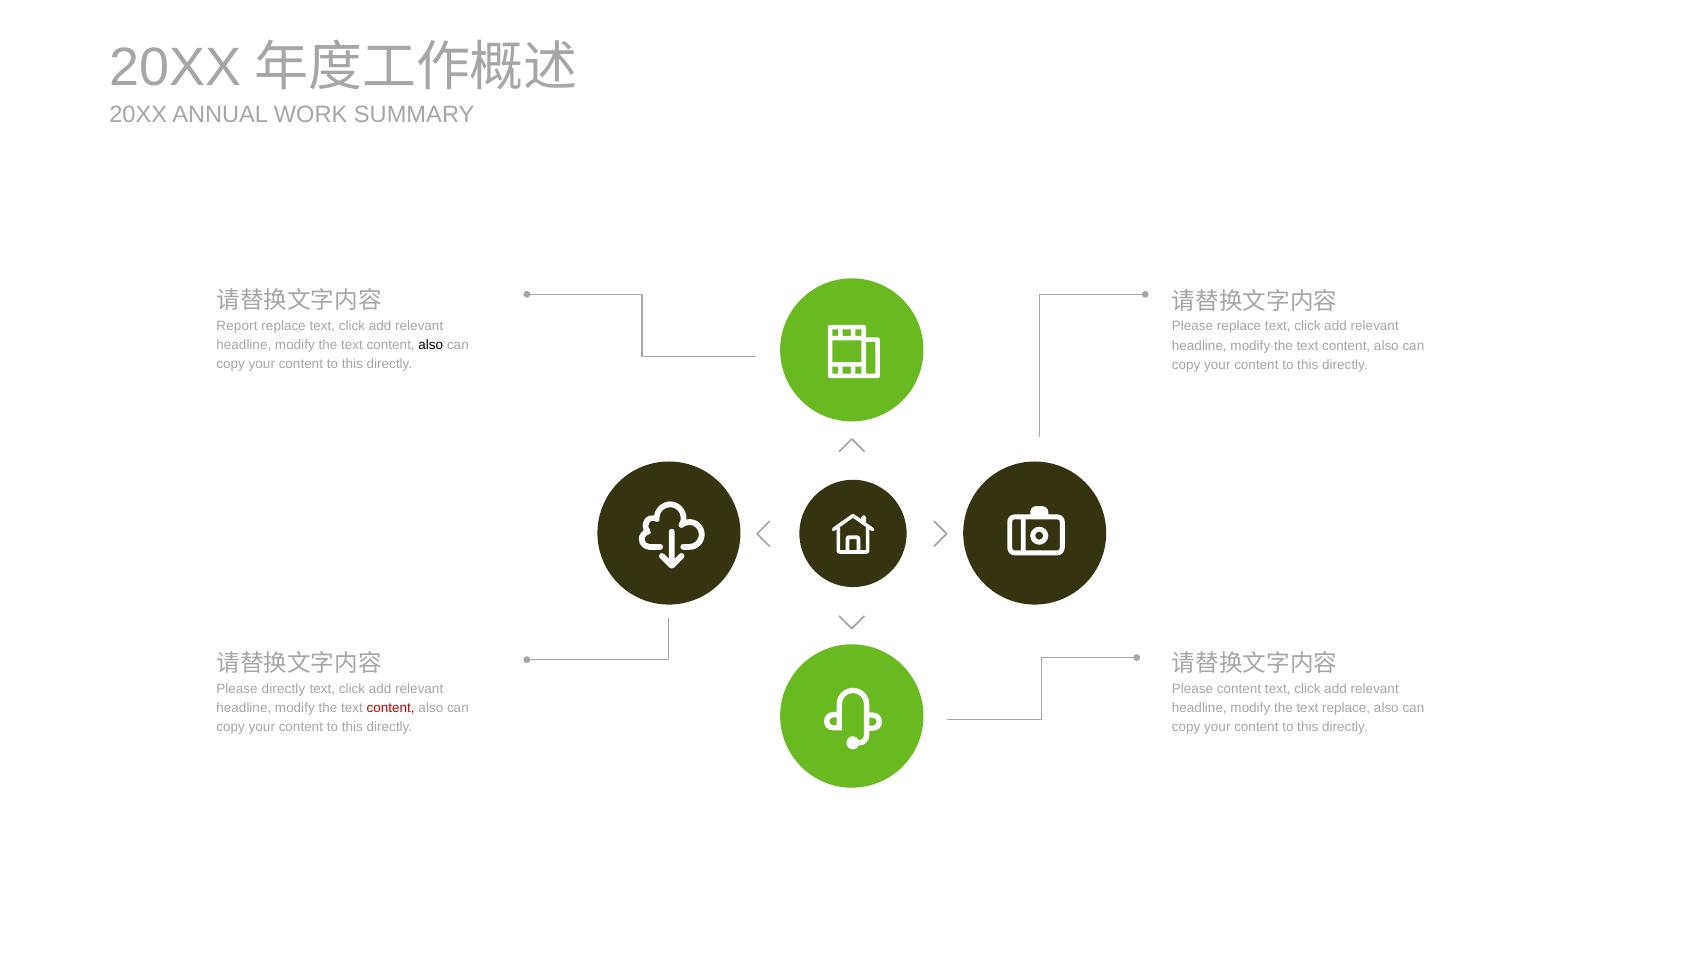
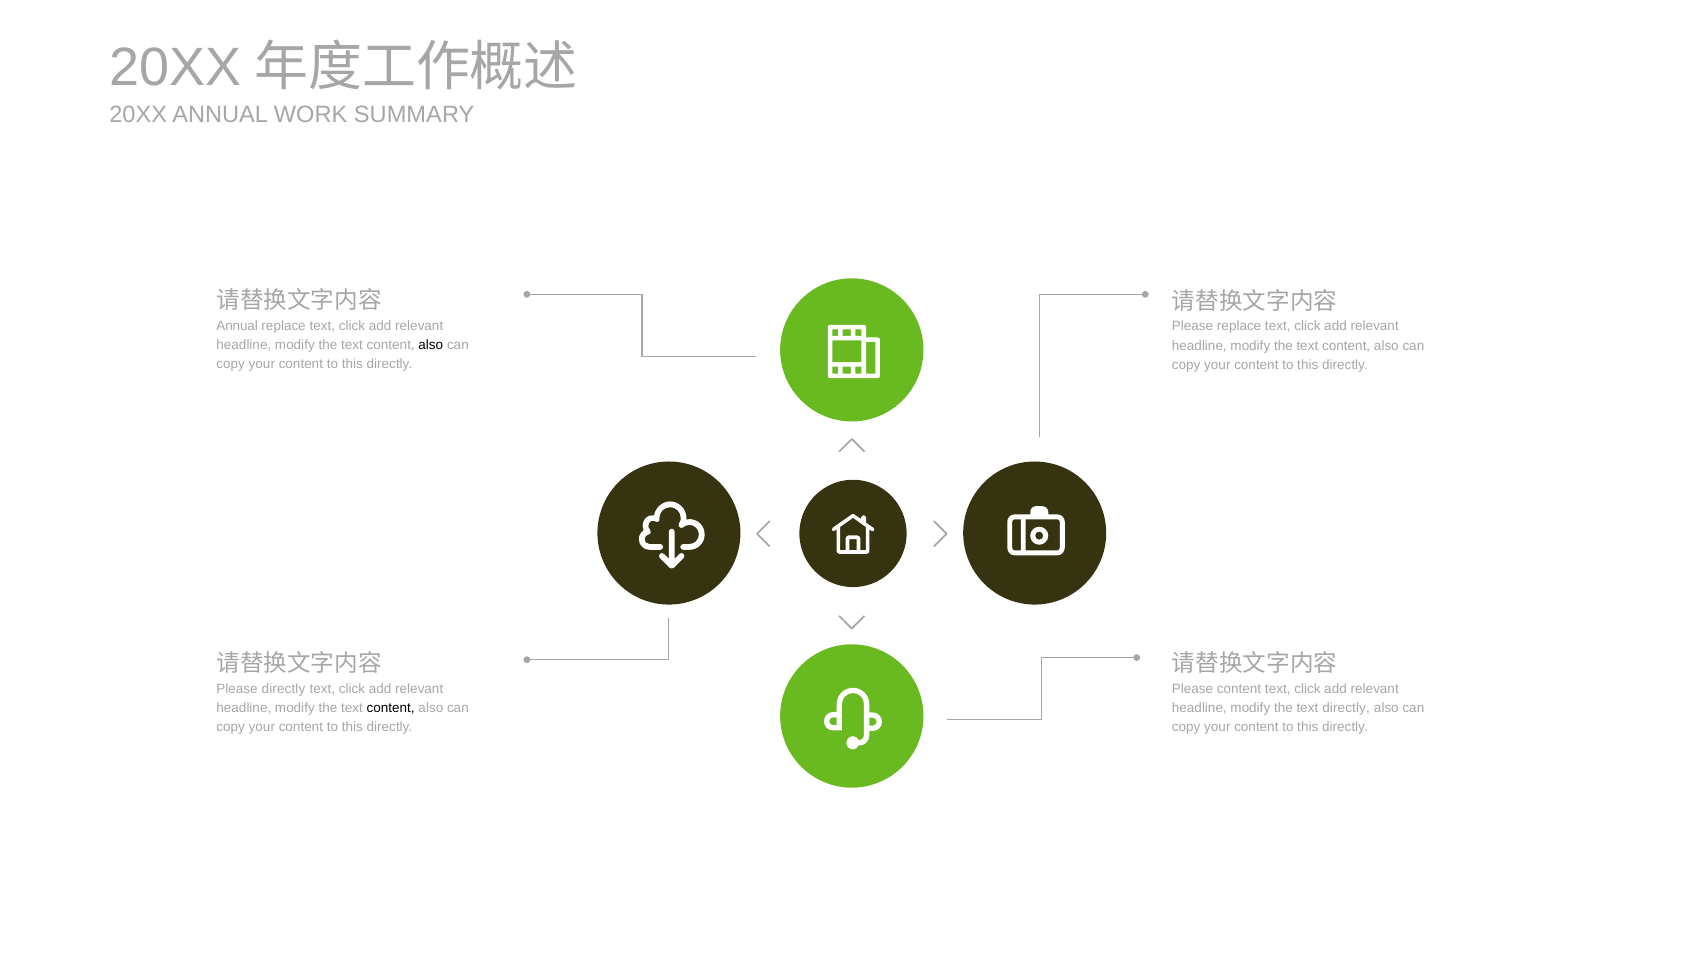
Report: Report -> Annual (237, 326)
content colour: red -> black (391, 708)
text replace: replace -> directly (1346, 708)
